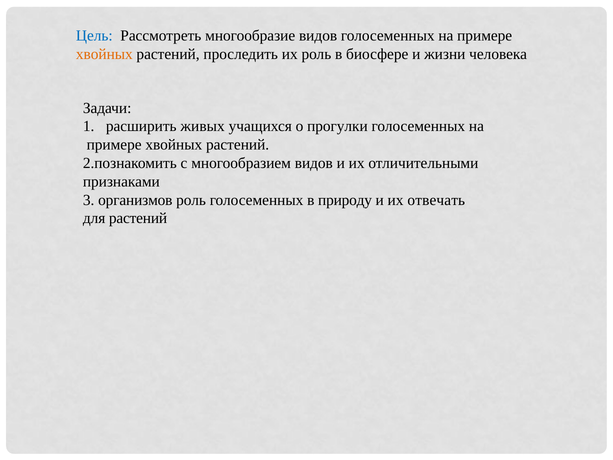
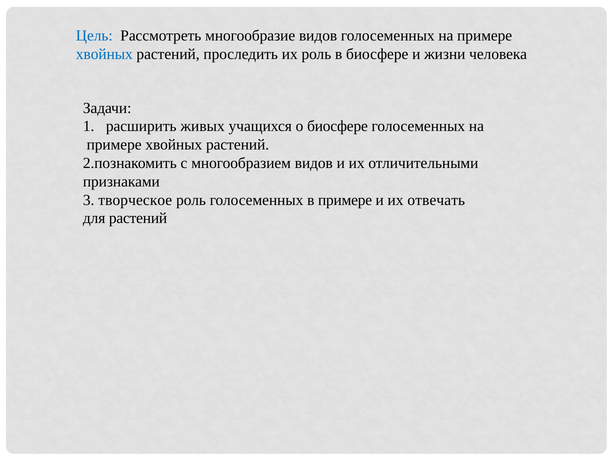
хвойных colour: orange -> blue (104, 54)
о прогулки: прогулки -> биосфере (337, 126)
организмов: организмов -> творческое (135, 200)
в природу: природу -> примере (345, 200)
